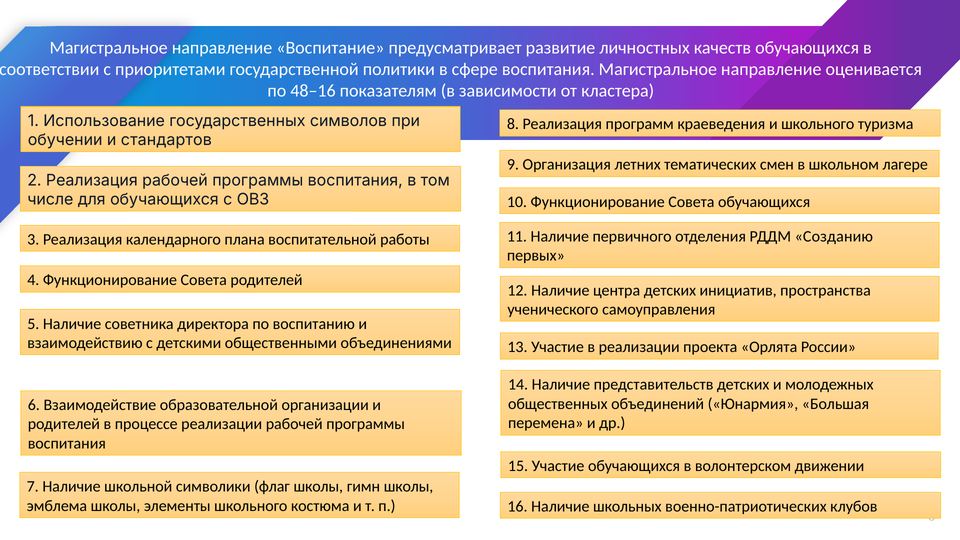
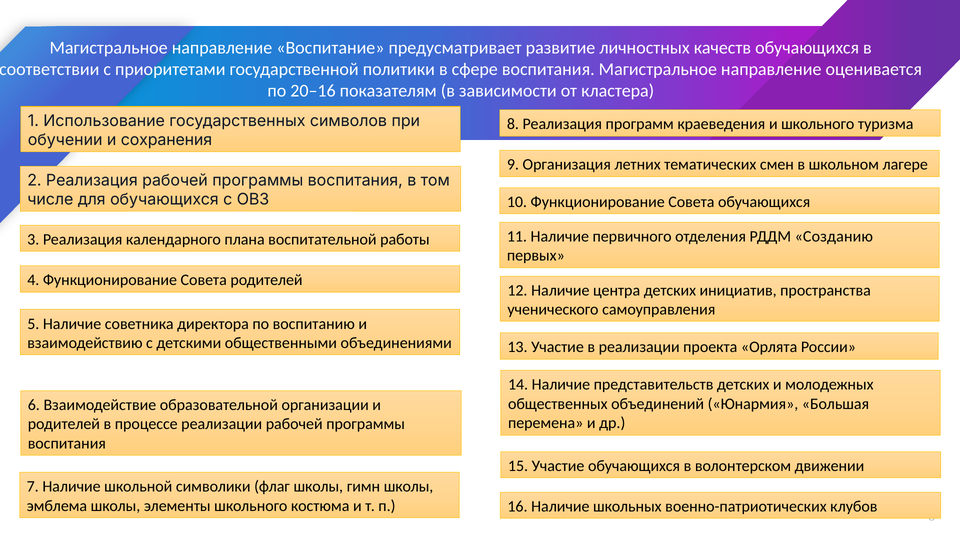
48–16: 48–16 -> 20–16 (313, 91)
стандартов: стандартов -> сохранения (166, 140)
